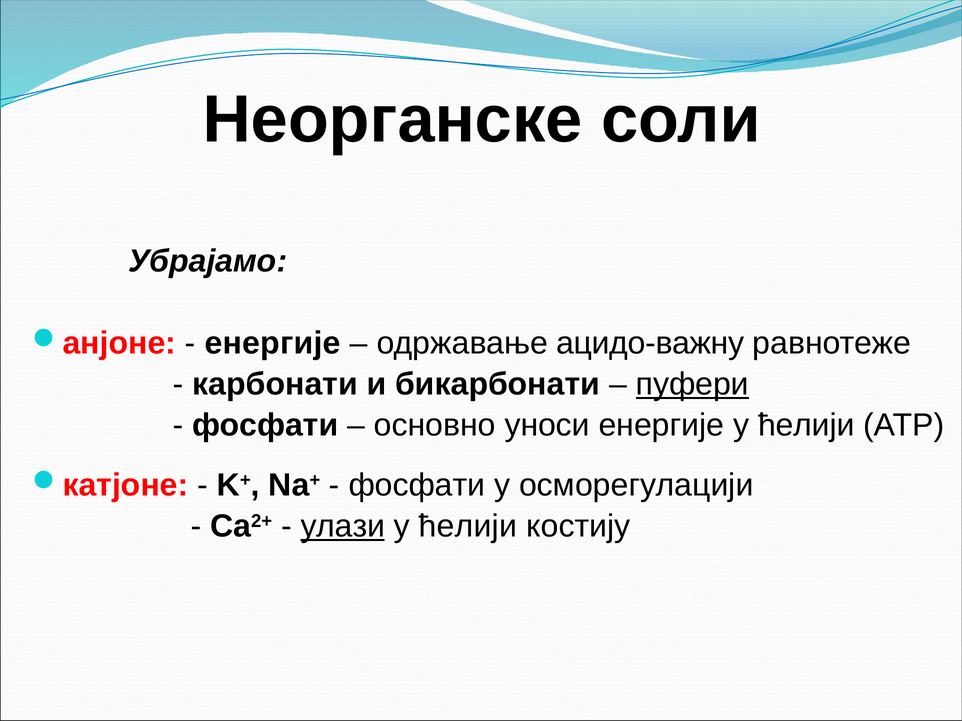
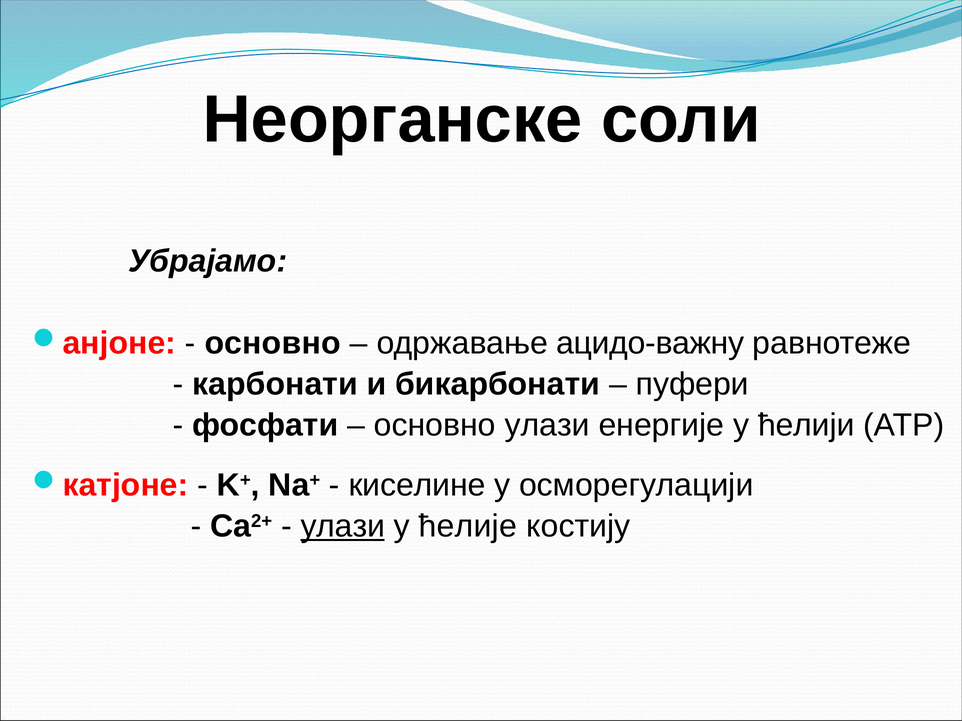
енергије: енергије -> основно (273, 344)
пуфери underline: present -> none (692, 385)
основно уноси: уноси -> улази (547, 426)
фосфати: фосфати -> киселине (417, 485)
ћелиjи: ћелиjи -> ћелије (468, 526)
